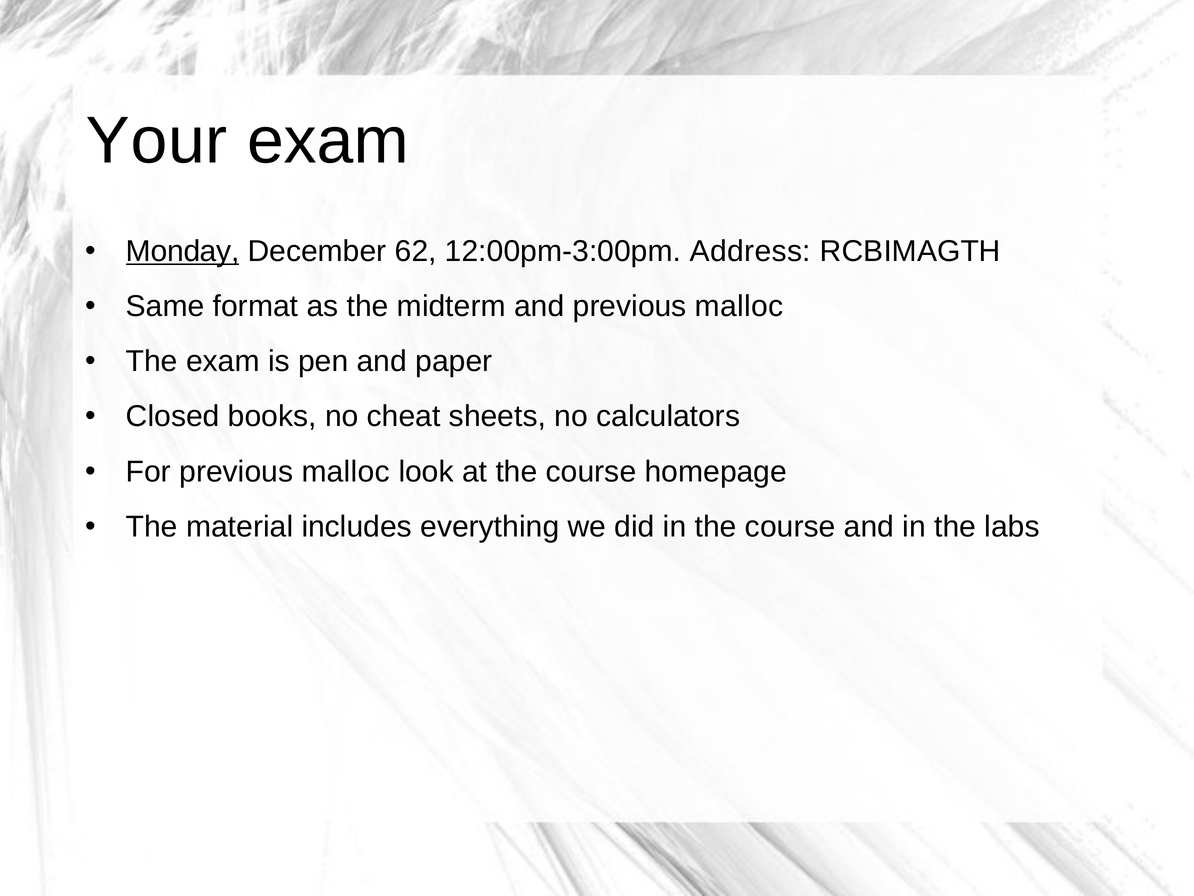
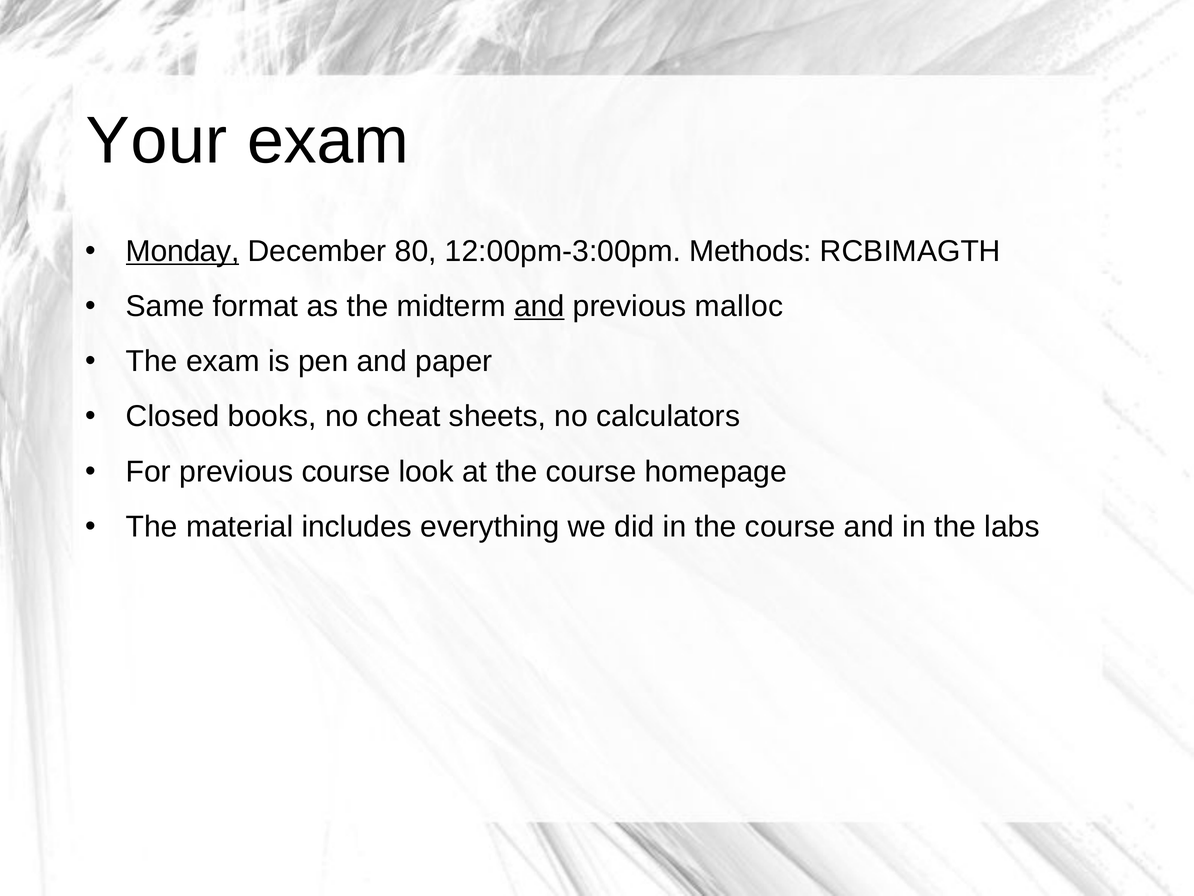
62: 62 -> 80 (416, 251)
Address: Address -> Methods (751, 251)
and underline: none -> present (539, 306)
For previous malloc: malloc -> course (346, 471)
